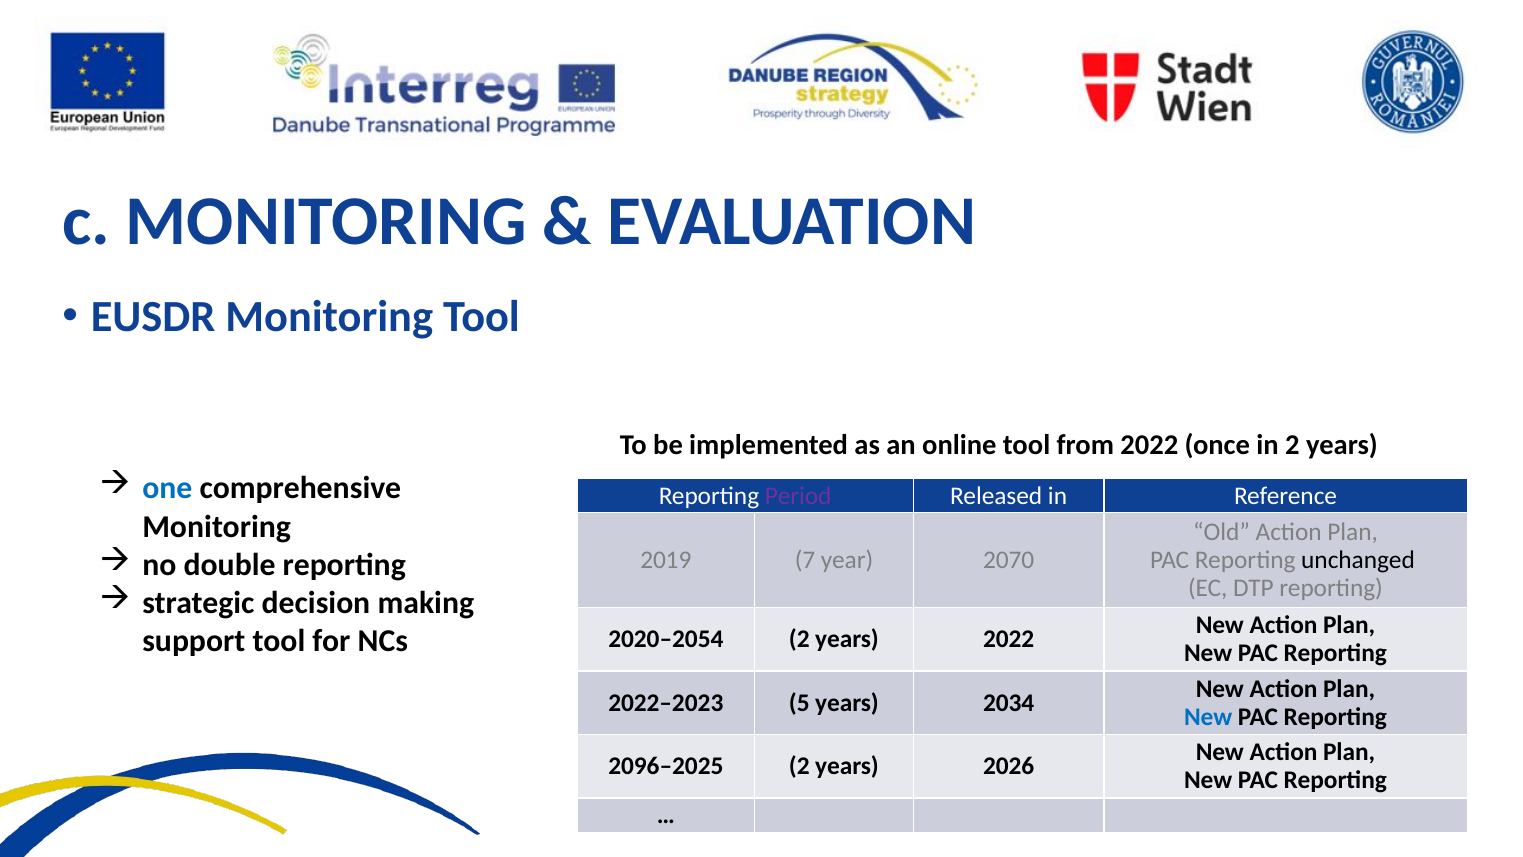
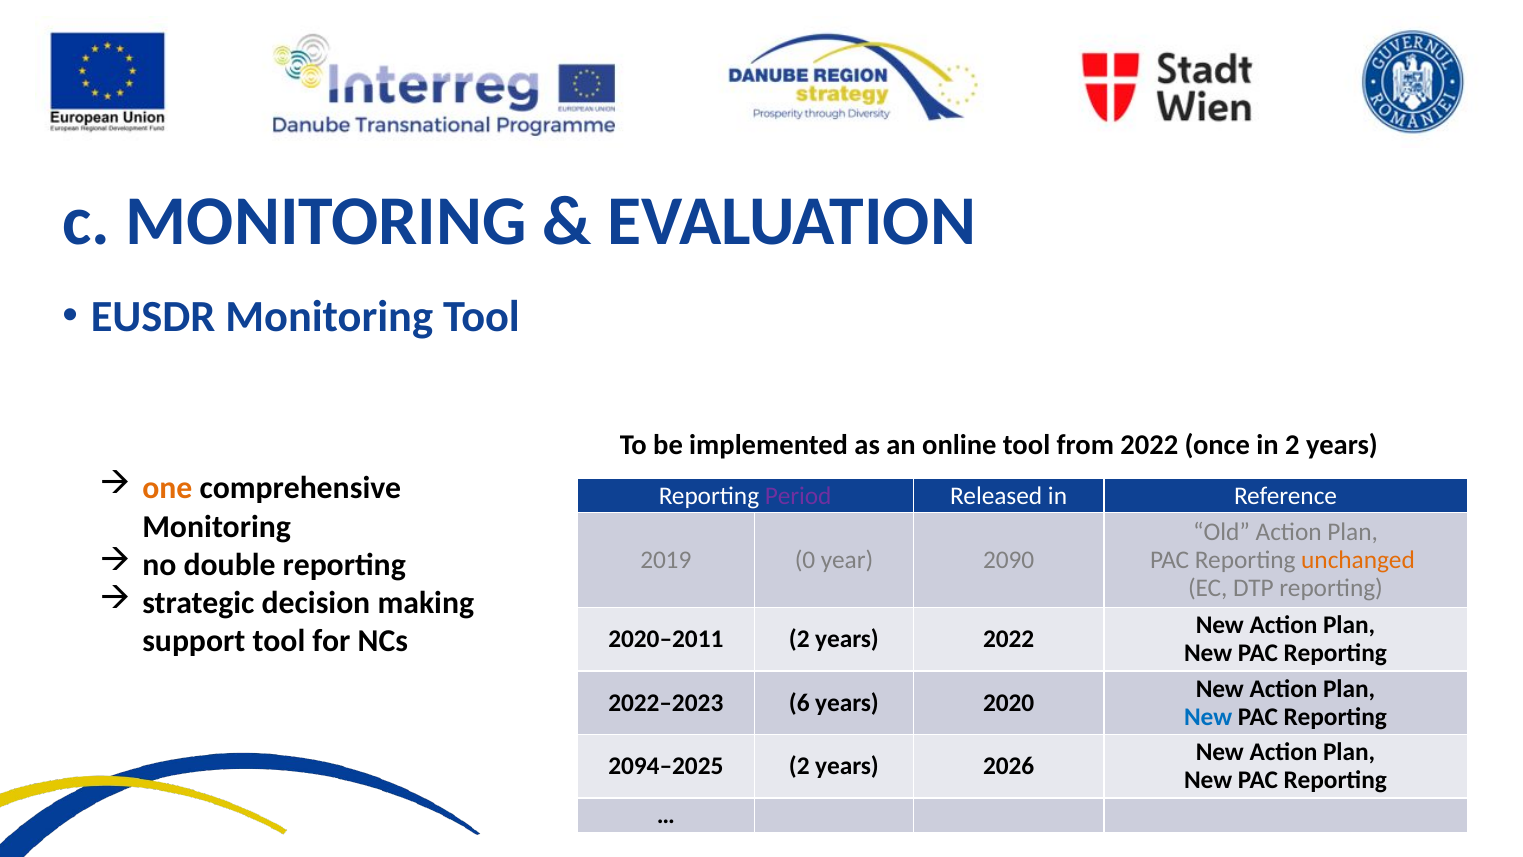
one colour: blue -> orange (167, 488)
7: 7 -> 0 (805, 560)
2070: 2070 -> 2090 (1009, 560)
unchanged colour: black -> orange (1358, 560)
2020–2054: 2020–2054 -> 2020–2011 (666, 639)
5: 5 -> 6 (799, 703)
2034: 2034 -> 2020 (1009, 703)
2096–2025: 2096–2025 -> 2094–2025 (666, 766)
